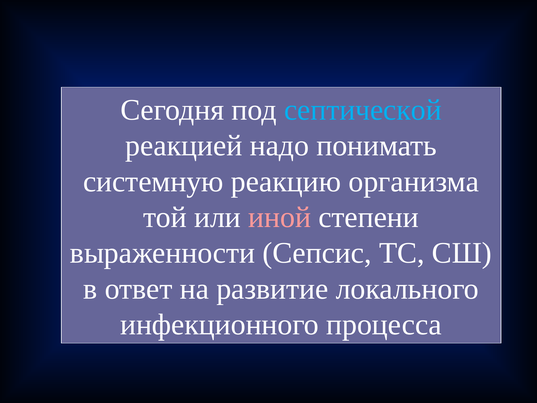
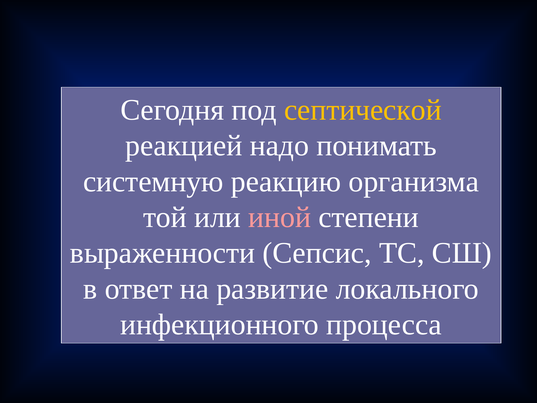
септической colour: light blue -> yellow (363, 110)
